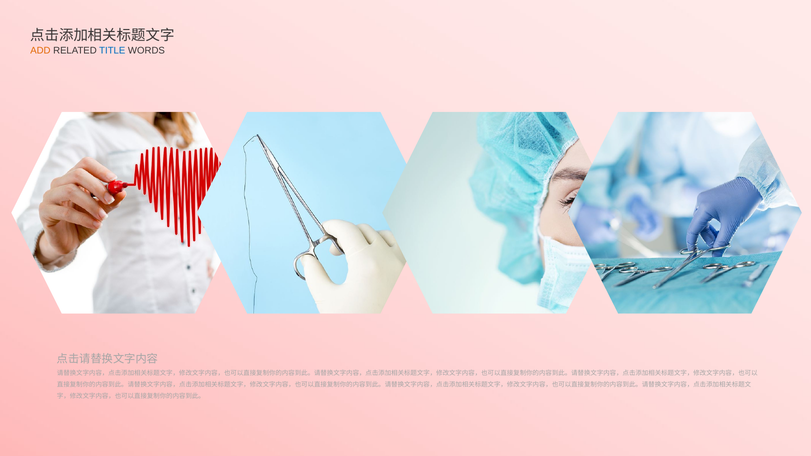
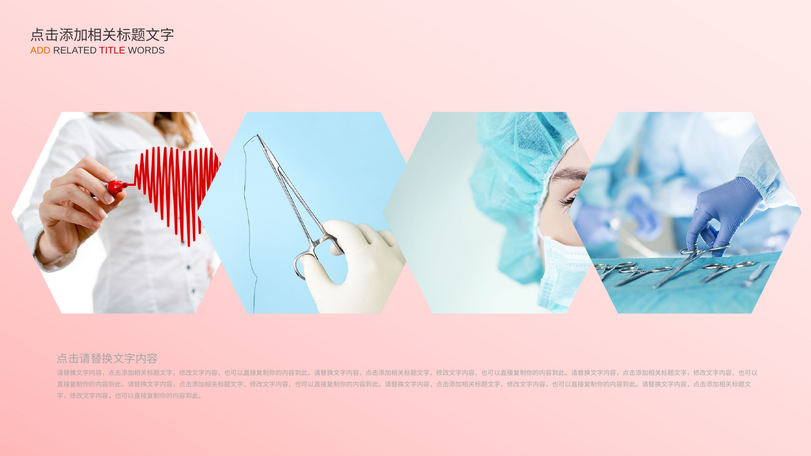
TITLE colour: blue -> red (112, 51)
